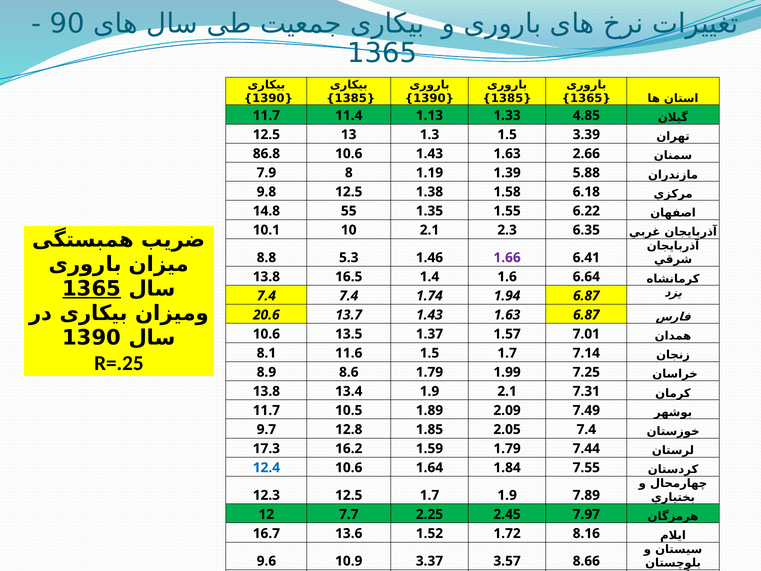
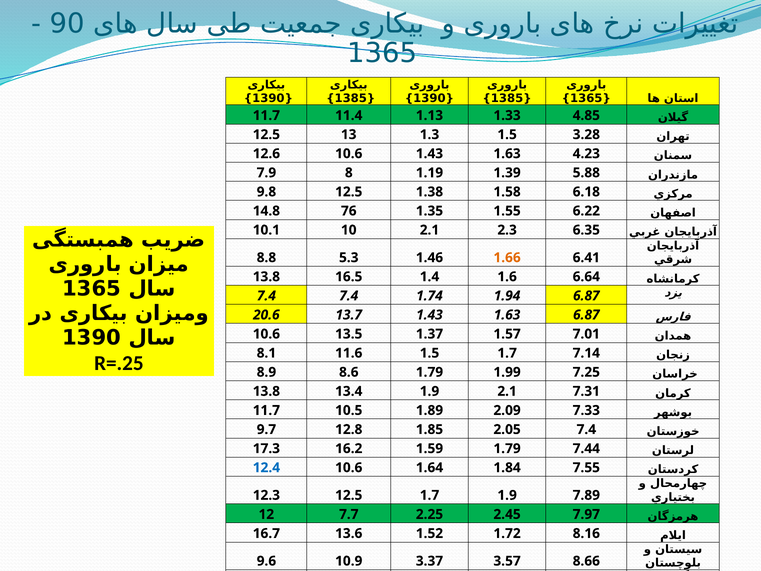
3.39: 3.39 -> 3.28 (586, 134)
86.8: 86.8 -> 12.6 (266, 154)
2.66: 2.66 -> 4.23 (586, 154)
55: 55 -> 76 (349, 211)
1.66 colour: purple -> orange (507, 257)
1365 underline: present -> none (92, 289)
7.49: 7.49 -> 7.33 (586, 410)
